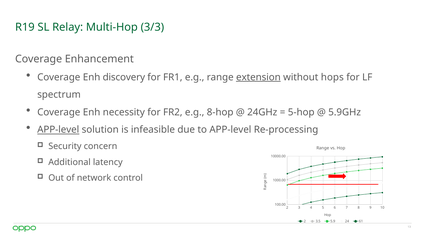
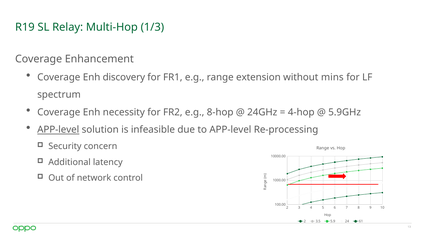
3/3: 3/3 -> 1/3 (152, 27)
extension underline: present -> none (258, 77)
hops: hops -> mins (332, 77)
5-hop: 5-hop -> 4-hop (301, 112)
